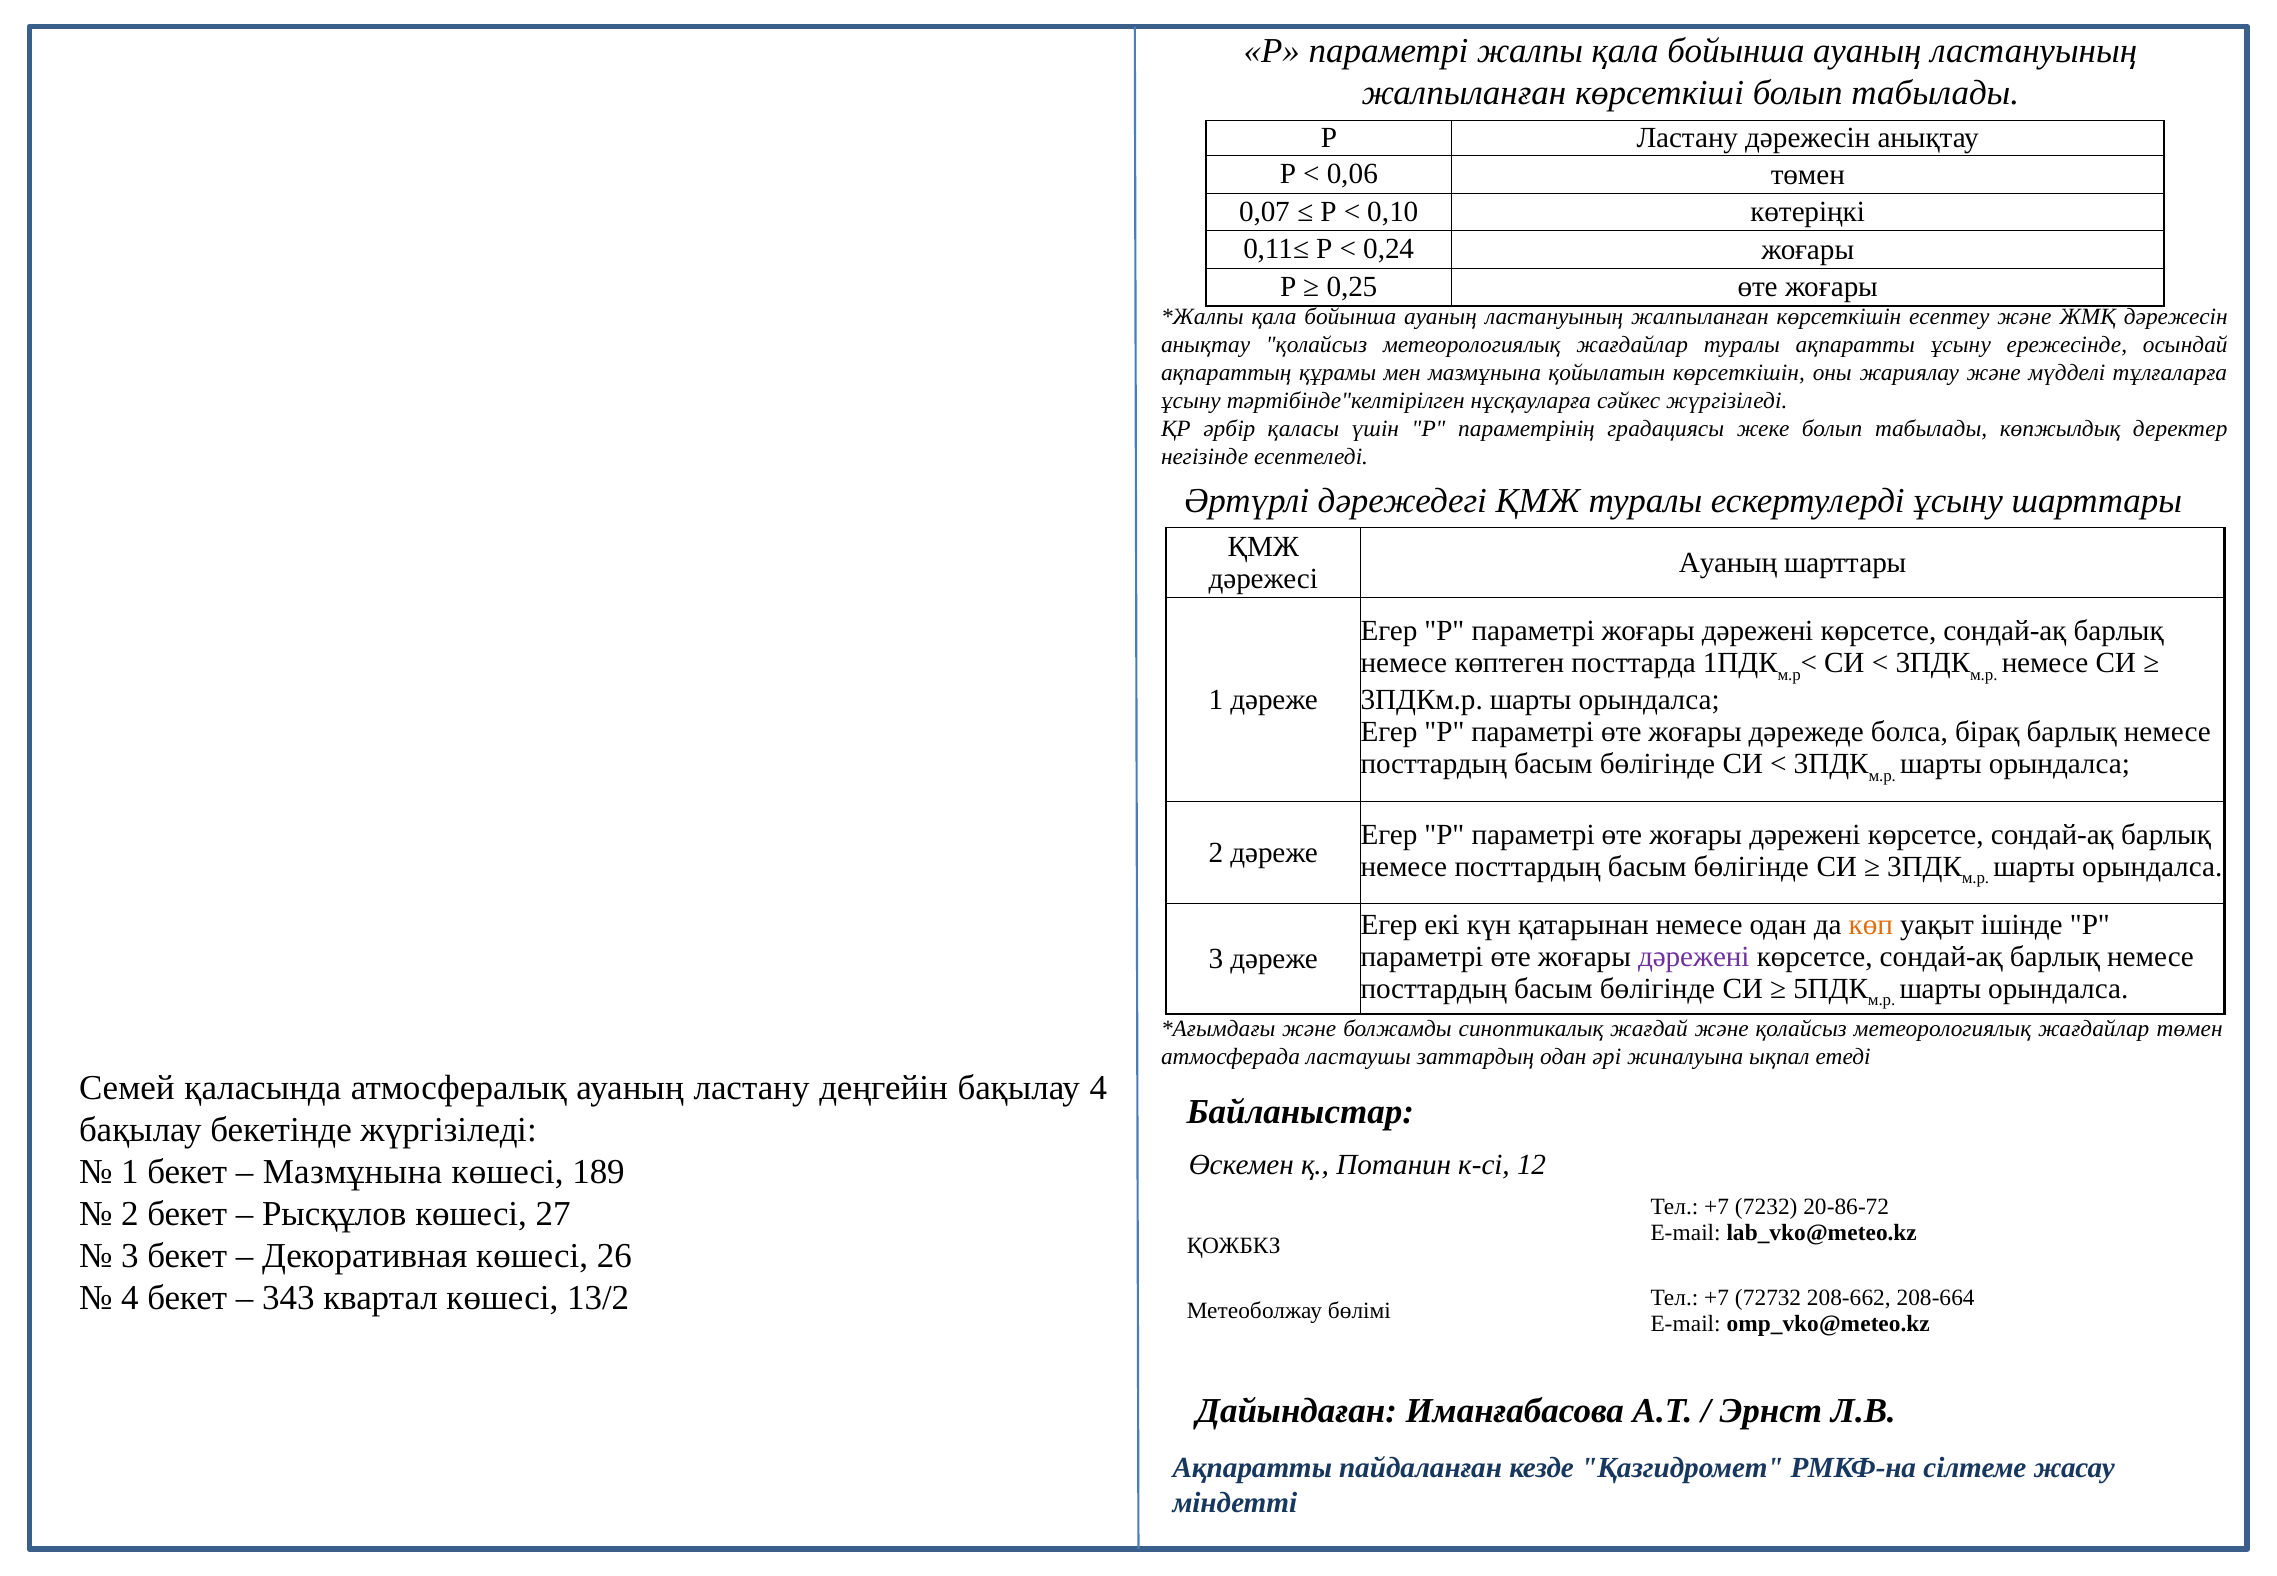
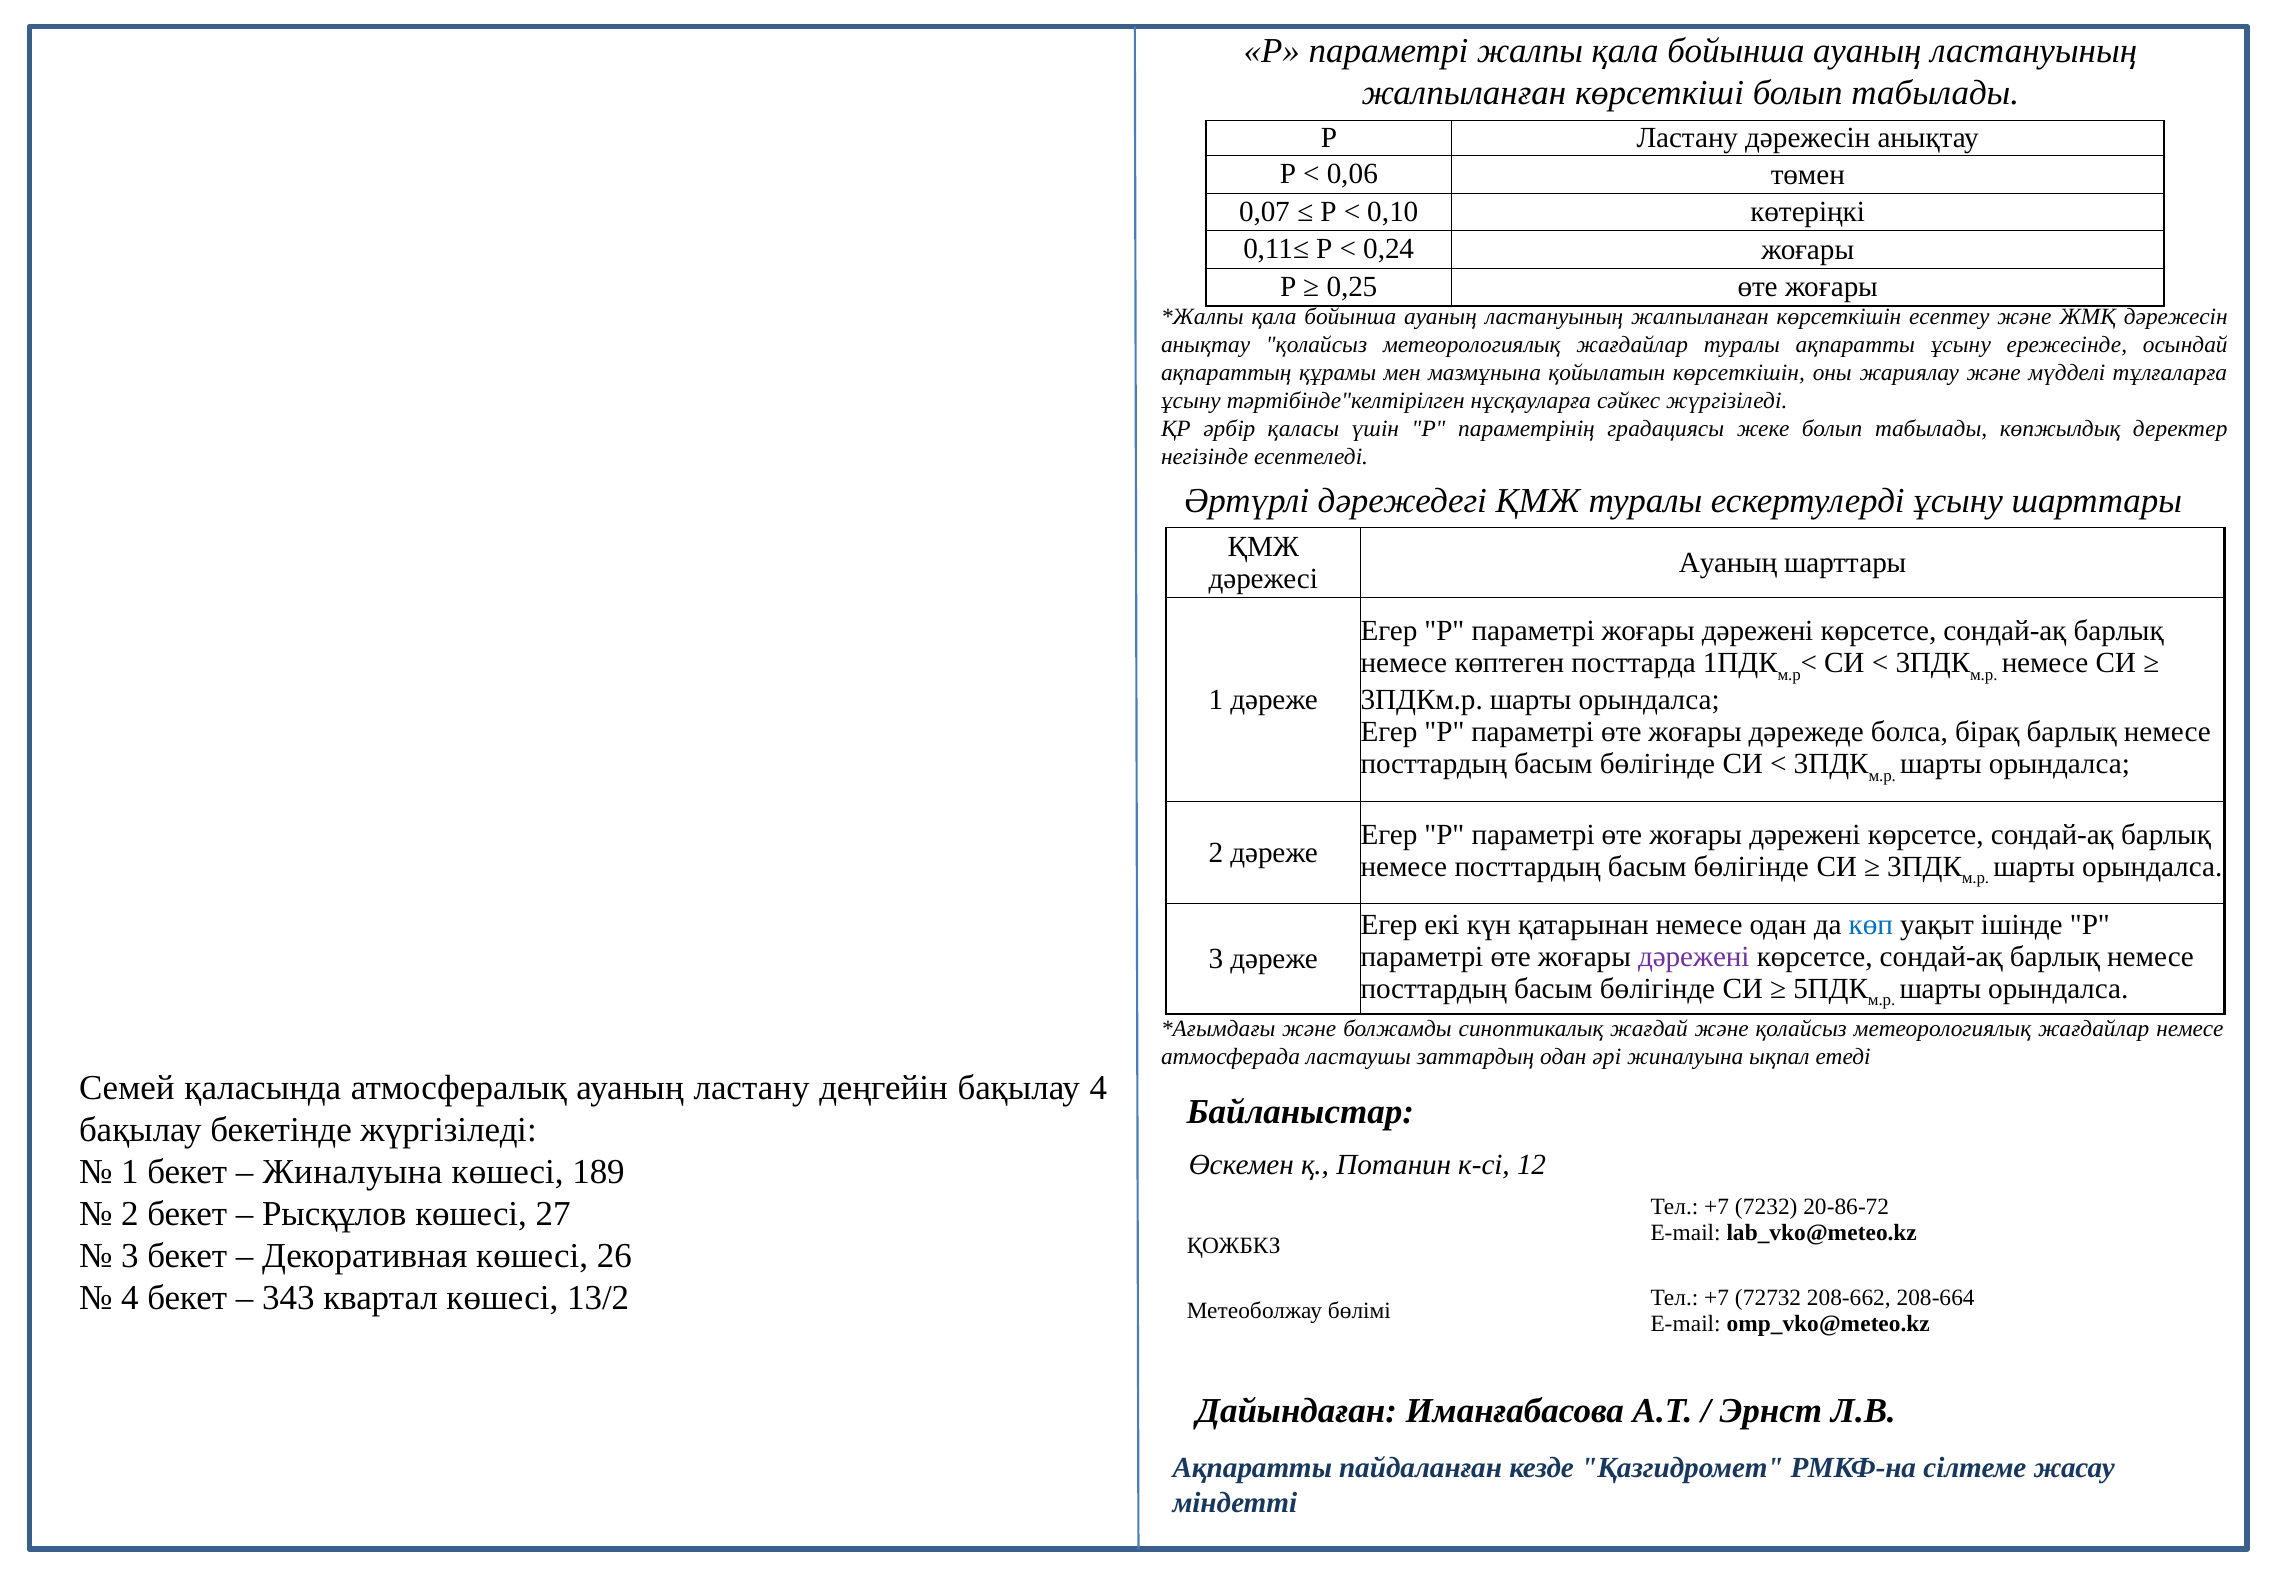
көп colour: orange -> blue (1871, 925)
жағдайлар төмен: төмен -> немесе (2190, 1029)
Мазмұнына: Мазмұнына -> Жиналуына (352, 1172)
